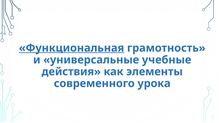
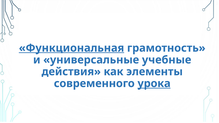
урока underline: none -> present (154, 84)
